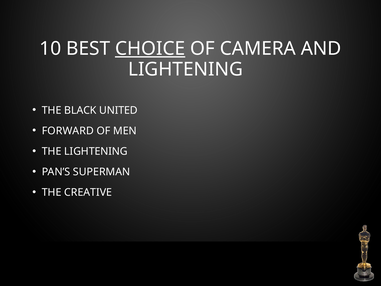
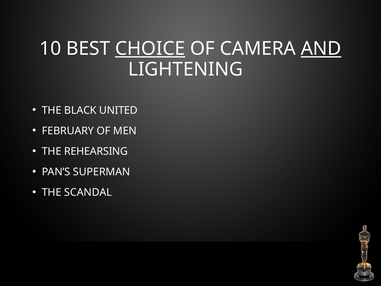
AND underline: none -> present (321, 49)
FORWARD: FORWARD -> FEBRUARY (68, 131)
THE LIGHTENING: LIGHTENING -> REHEARSING (96, 151)
CREATIVE: CREATIVE -> SCANDAL (88, 192)
